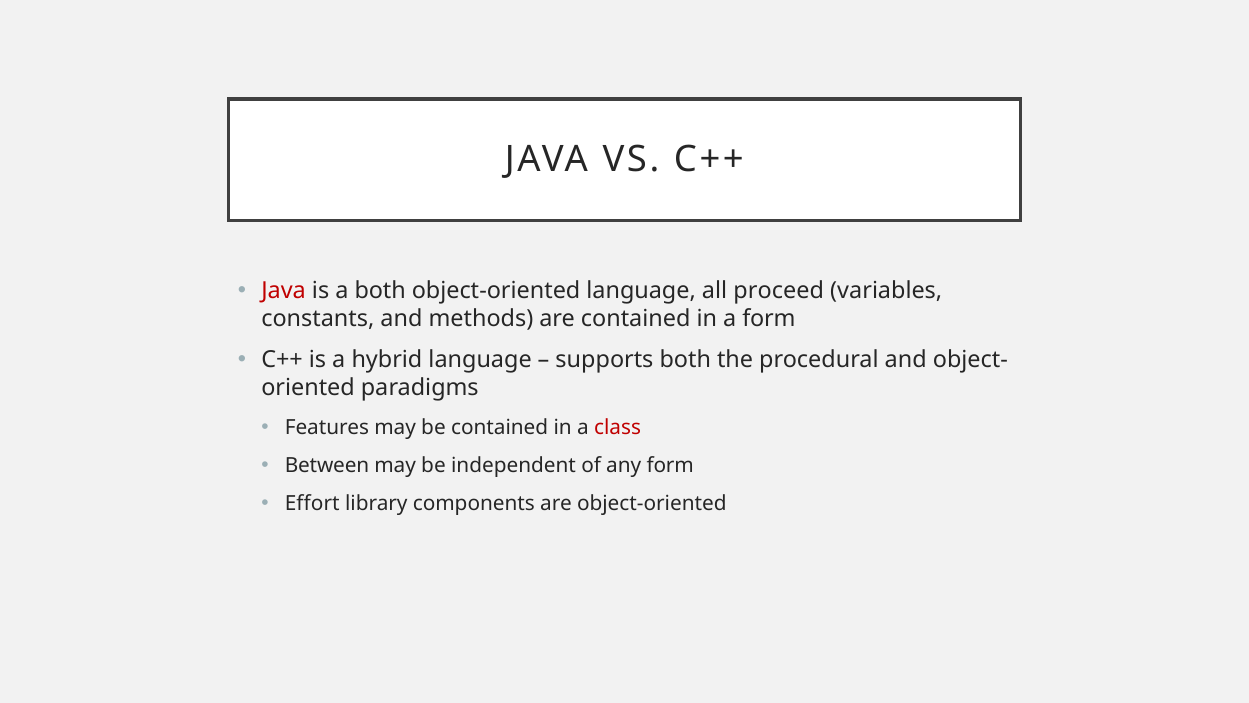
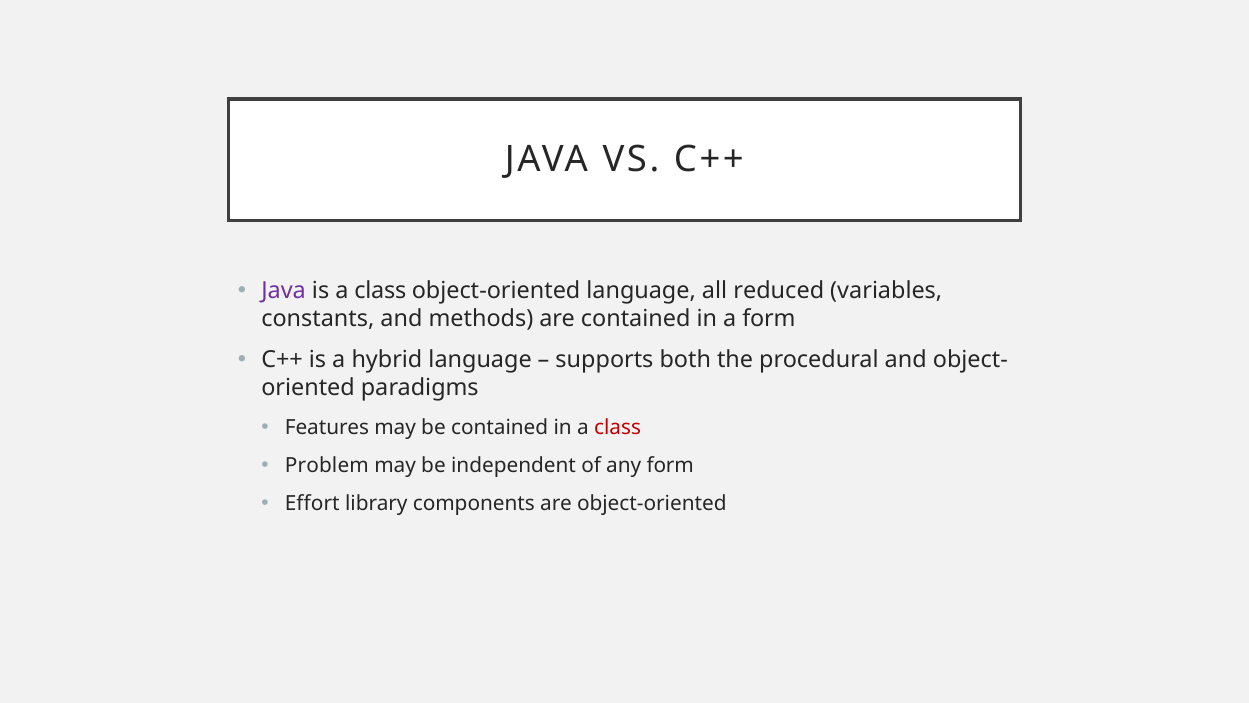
Java colour: red -> purple (284, 291)
is a both: both -> class (380, 291)
proceed: proceed -> reduced (779, 291)
Between: Between -> Problem (327, 465)
